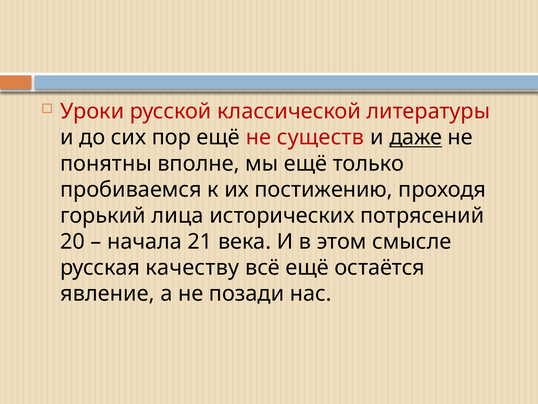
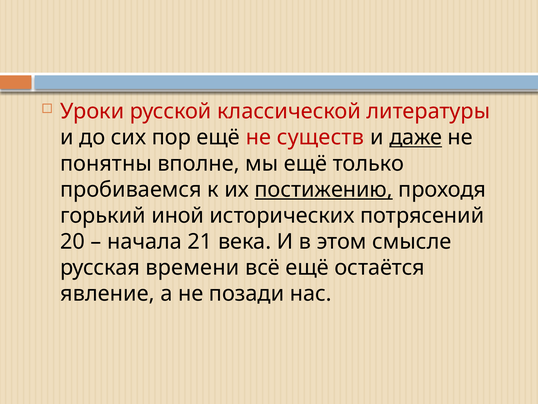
постижению underline: none -> present (324, 189)
лица: лица -> иной (178, 215)
качеству: качеству -> времени (192, 267)
